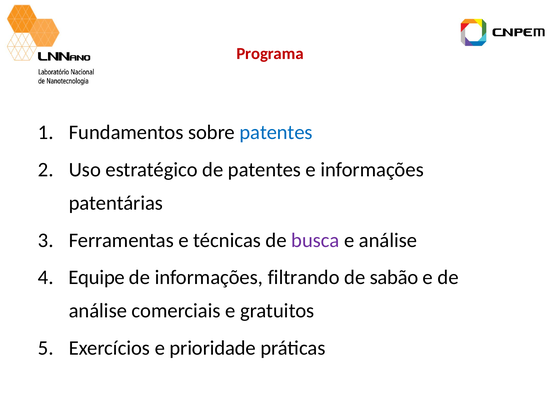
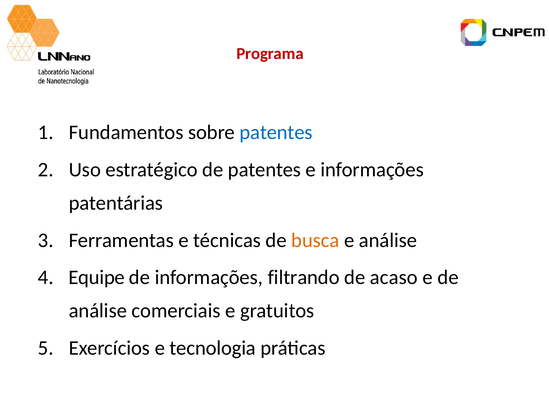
busca colour: purple -> orange (315, 240)
sabão: sabão -> acaso (394, 277)
prioridade: prioridade -> tecnologia (213, 348)
